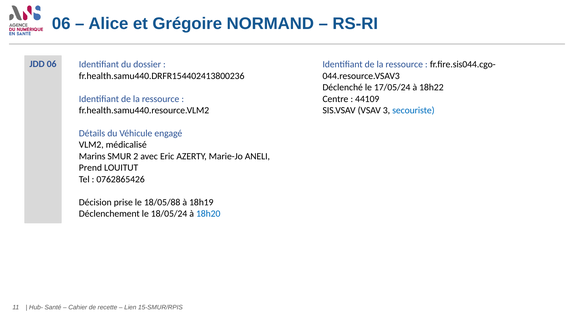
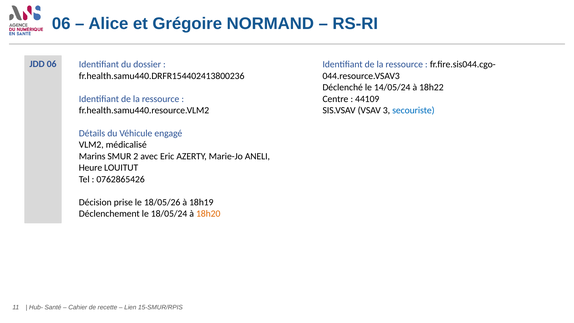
17/05/24: 17/05/24 -> 14/05/24 (392, 87)
Prend: Prend -> Heure (90, 168)
18/05/88: 18/05/88 -> 18/05/26 (162, 202)
18h20 colour: blue -> orange (208, 214)
